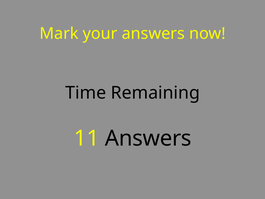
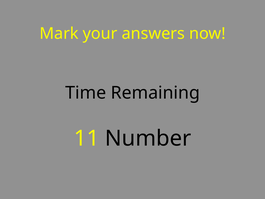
11 Answers: Answers -> Number (148, 138)
